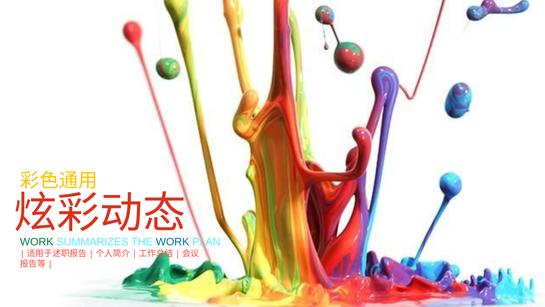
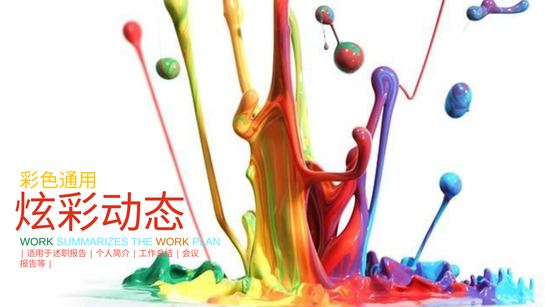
WORK colour: blue -> orange (173, 242)
